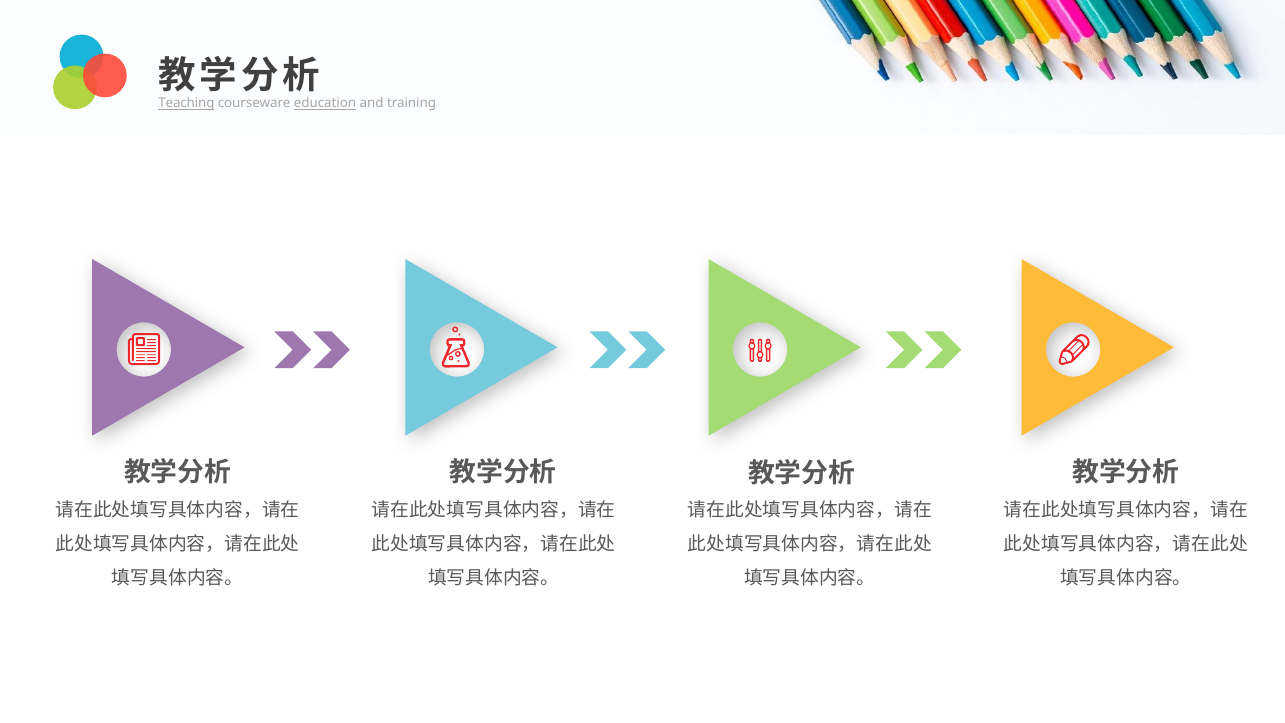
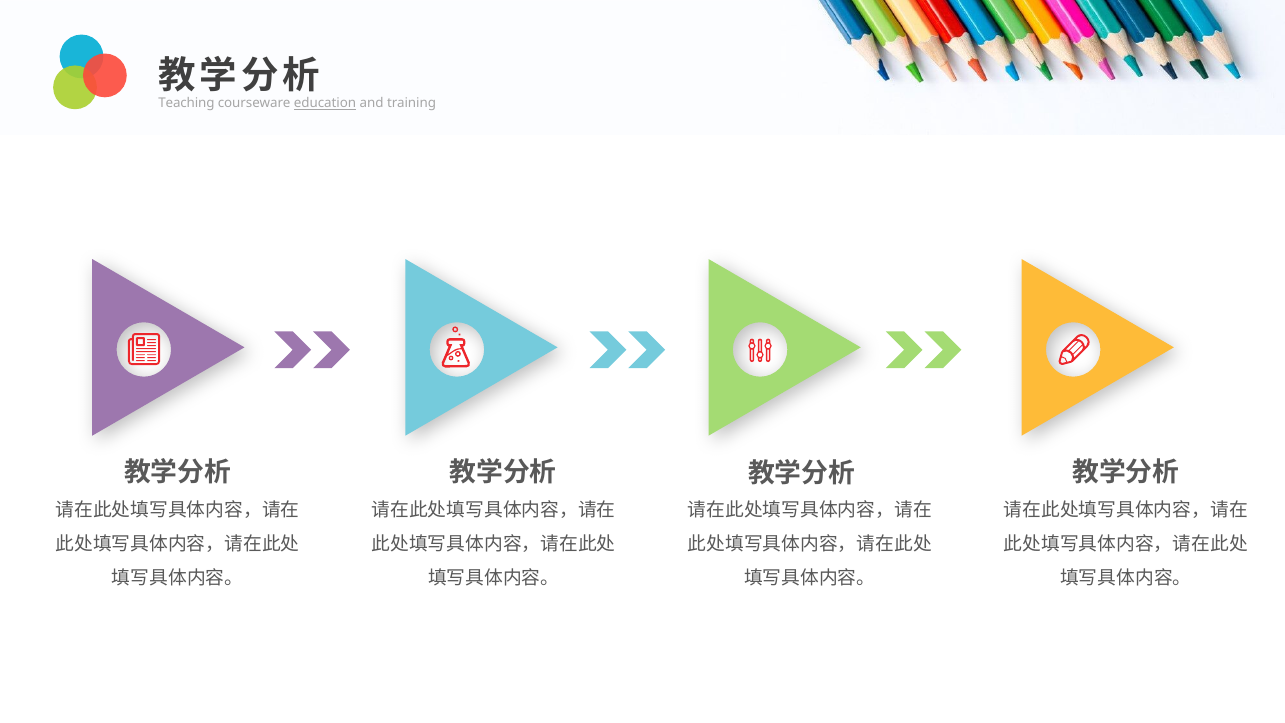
Teaching underline: present -> none (186, 103)
